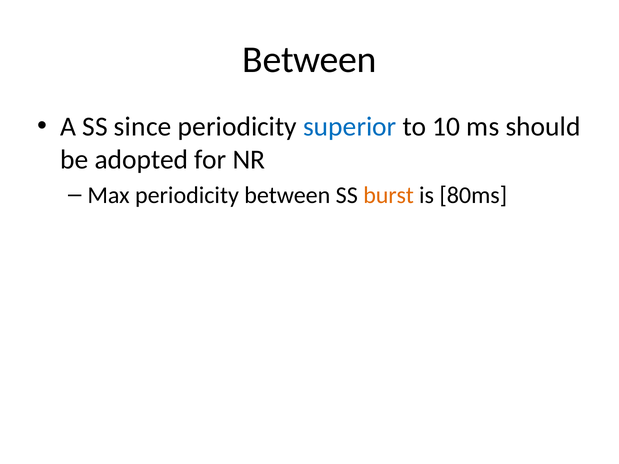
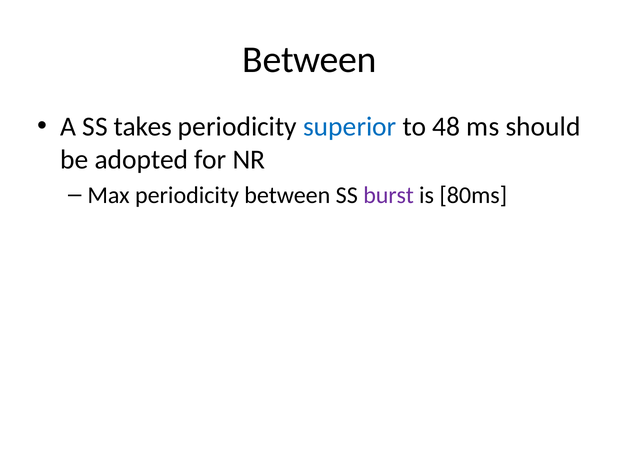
since: since -> takes (143, 127)
10: 10 -> 48 (446, 127)
burst colour: orange -> purple (389, 195)
